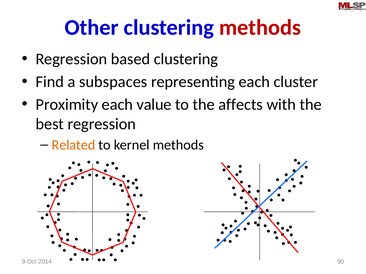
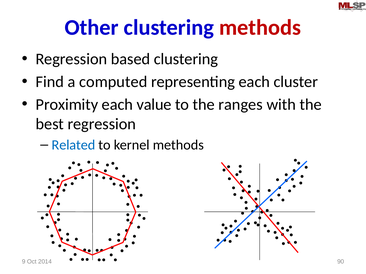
subspaces: subspaces -> computed (113, 82)
affects: affects -> ranges (241, 105)
Related colour: orange -> blue (74, 145)
